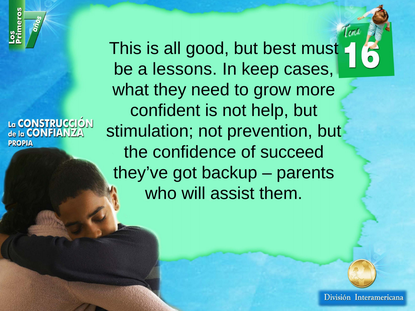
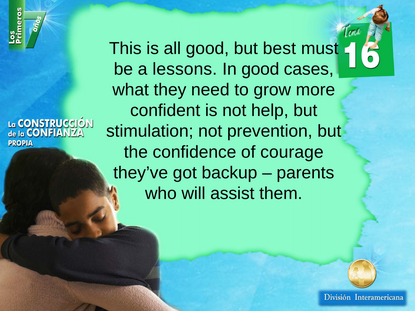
In keep: keep -> good (260, 69)
succeed: succeed -> courage (292, 152)
